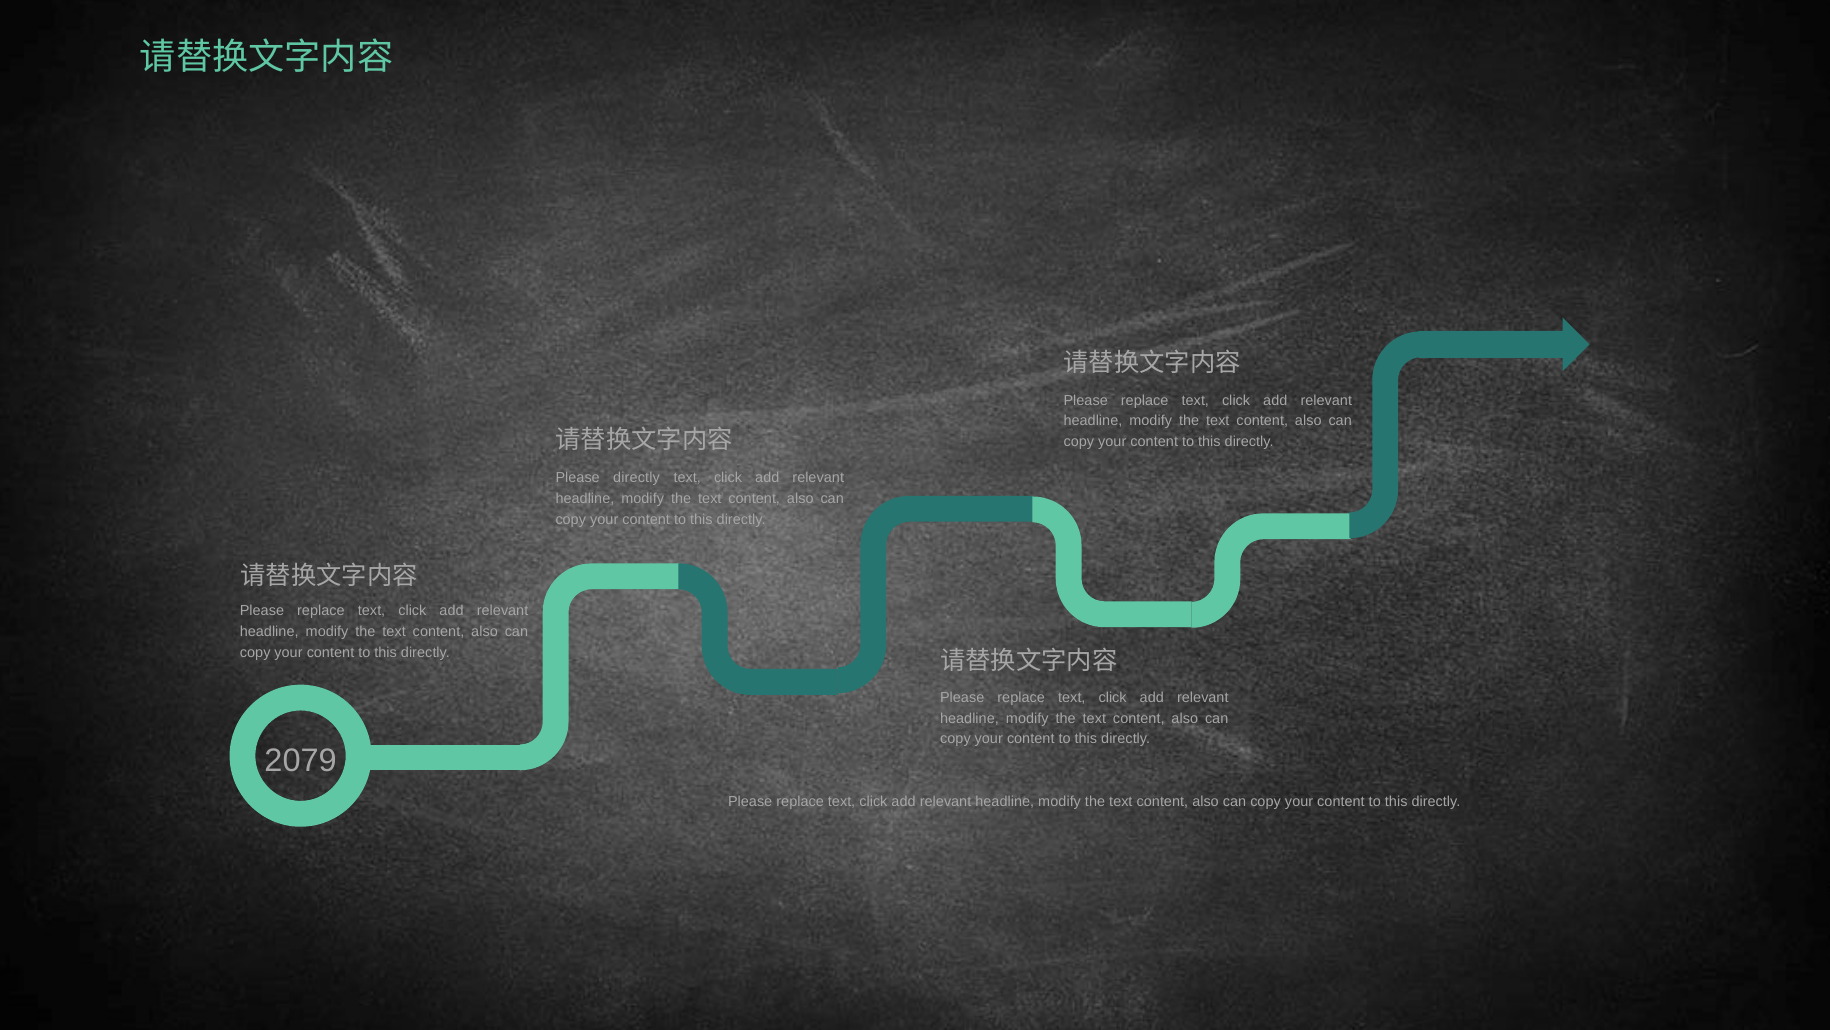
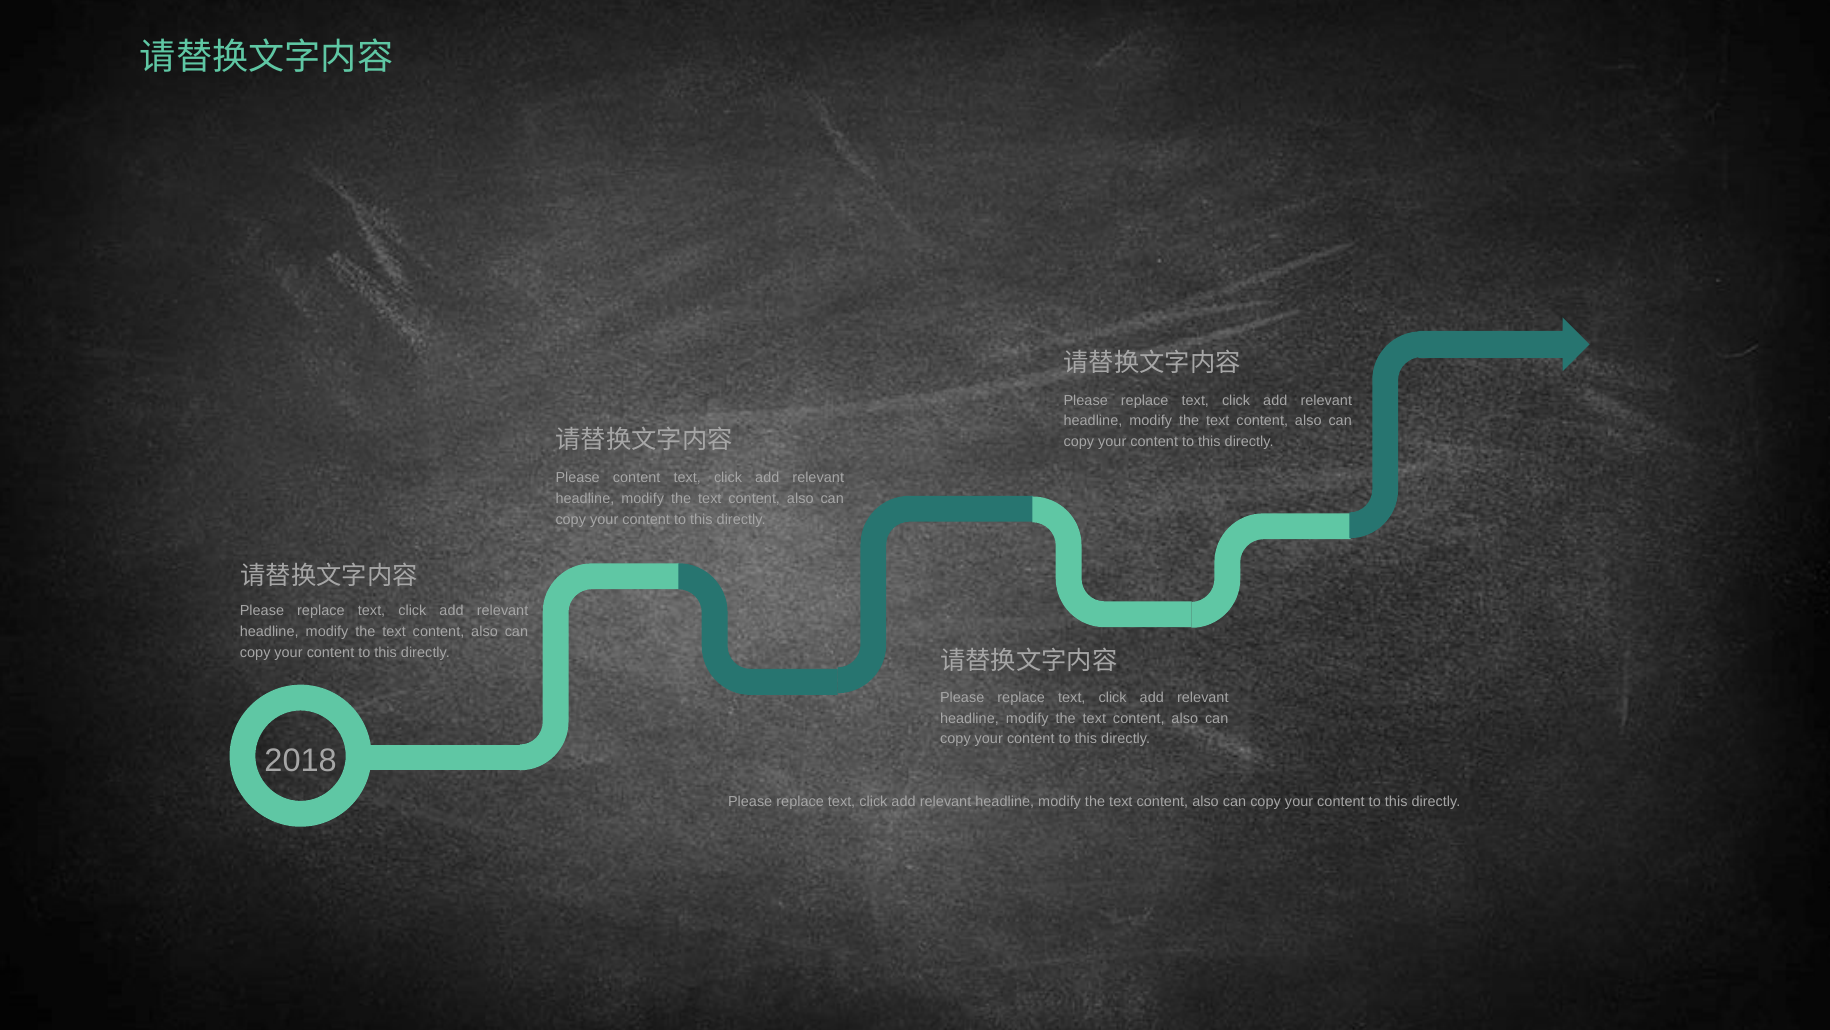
Please directly: directly -> content (637, 478)
2079: 2079 -> 2018 (301, 760)
